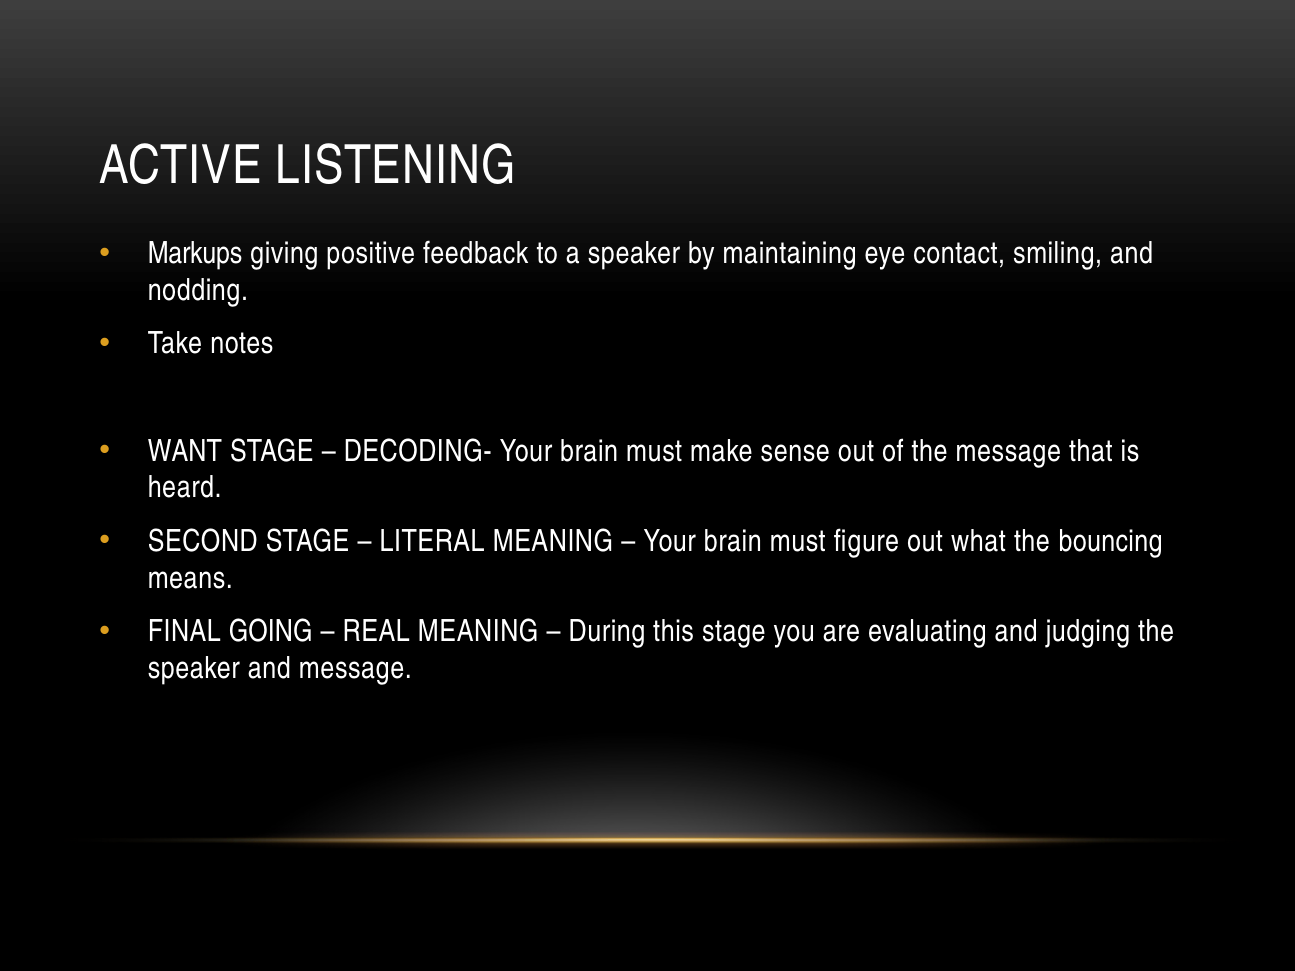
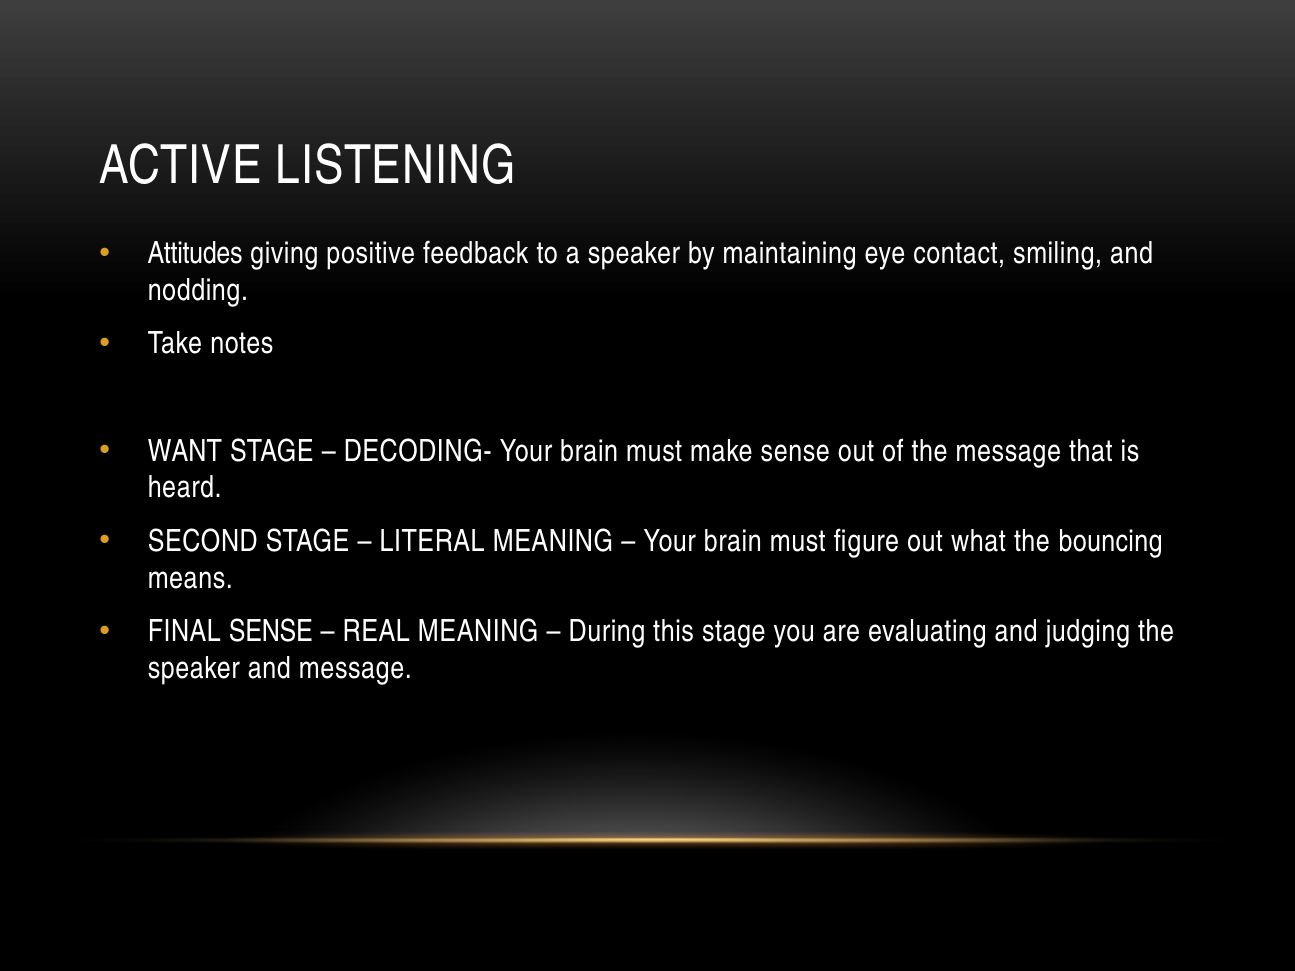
Markups: Markups -> Attitudes (195, 254)
FINAL GOING: GOING -> SENSE (271, 632)
